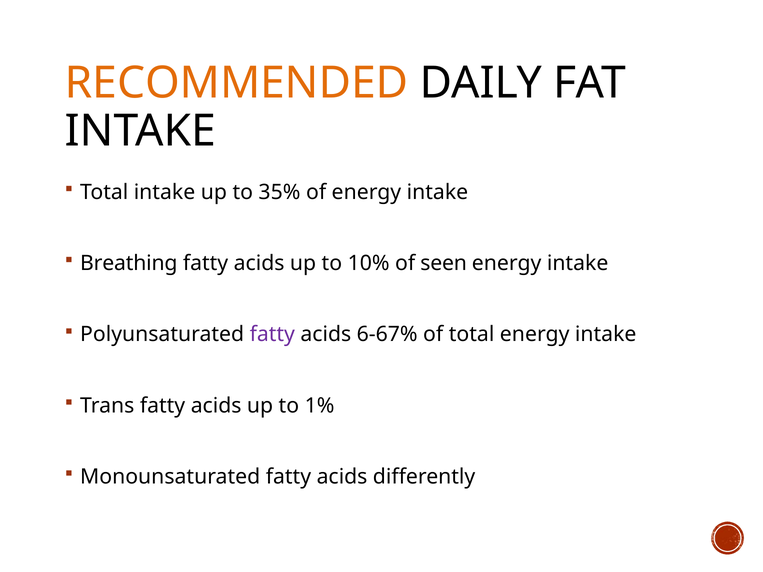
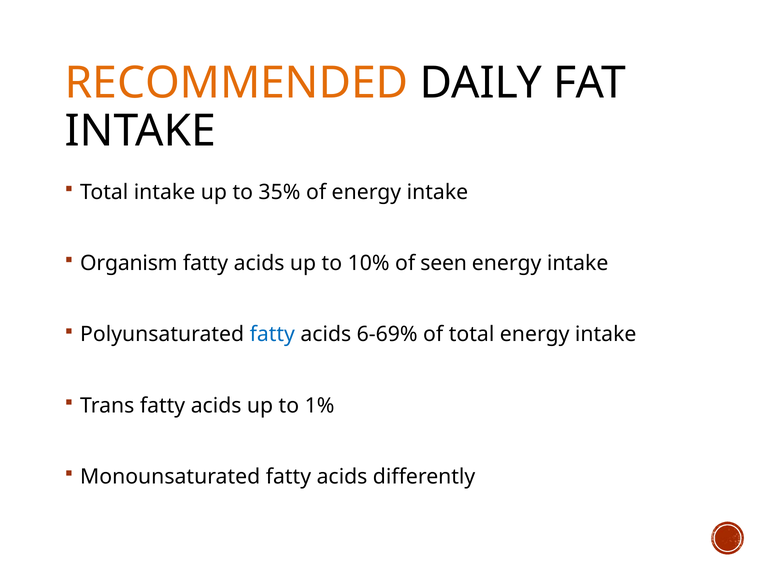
Breathing: Breathing -> Organism (129, 263)
fatty colour: purple -> blue (272, 335)
6-67%: 6-67% -> 6-69% (387, 335)
